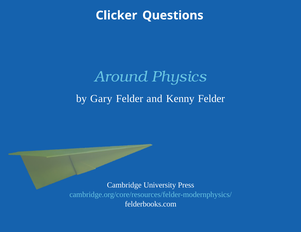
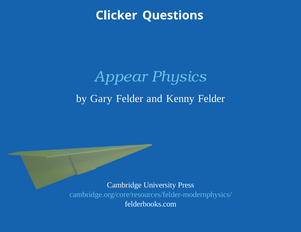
Around: Around -> Appear (121, 77)
